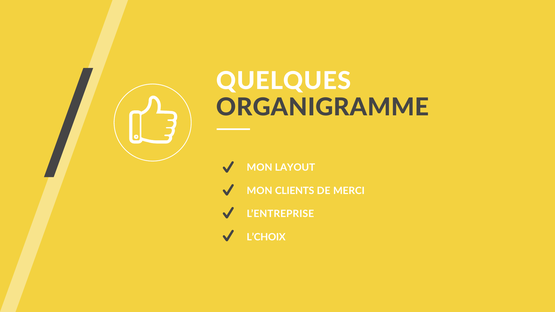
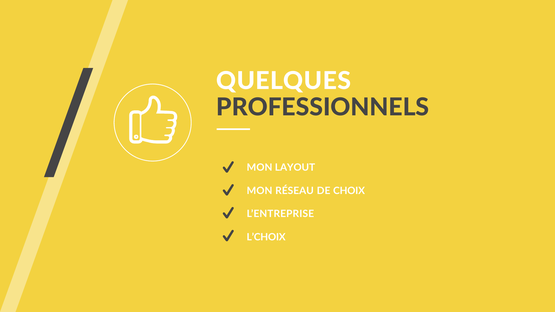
ORGANIGRAMME: ORGANIGRAMME -> PROFESSIONNELS (323, 107)
CLIENTS: CLIENTS -> RÉSEAU (295, 191)
MERCI: MERCI -> CHOIX (349, 191)
